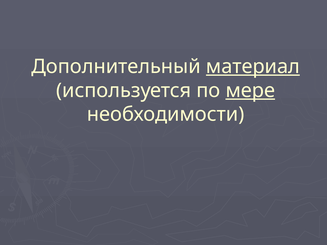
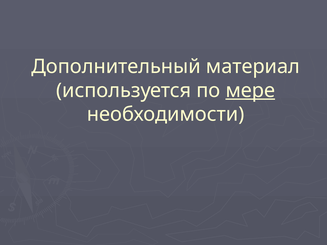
материал underline: present -> none (253, 67)
